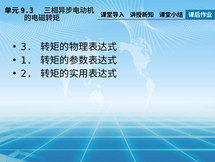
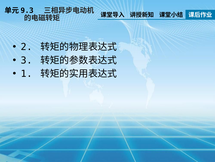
3: 3 -> 2 (27, 47)
1: 1 -> 3 (27, 60)
2: 2 -> 1 (27, 73)
